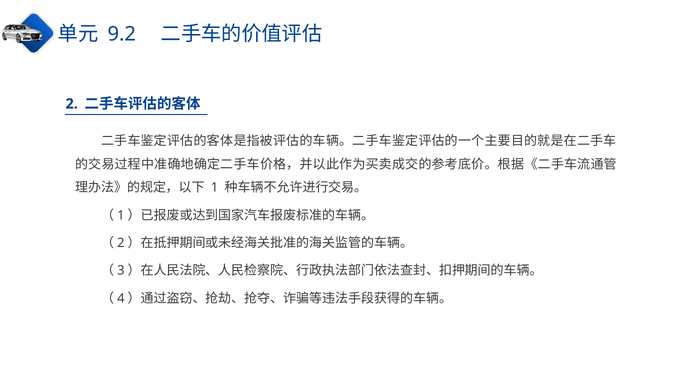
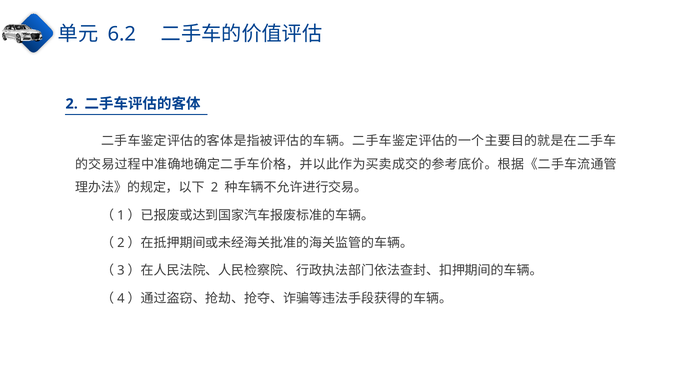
9.2: 9.2 -> 6.2 (122, 34)
1: 1 -> 2 (215, 188)
